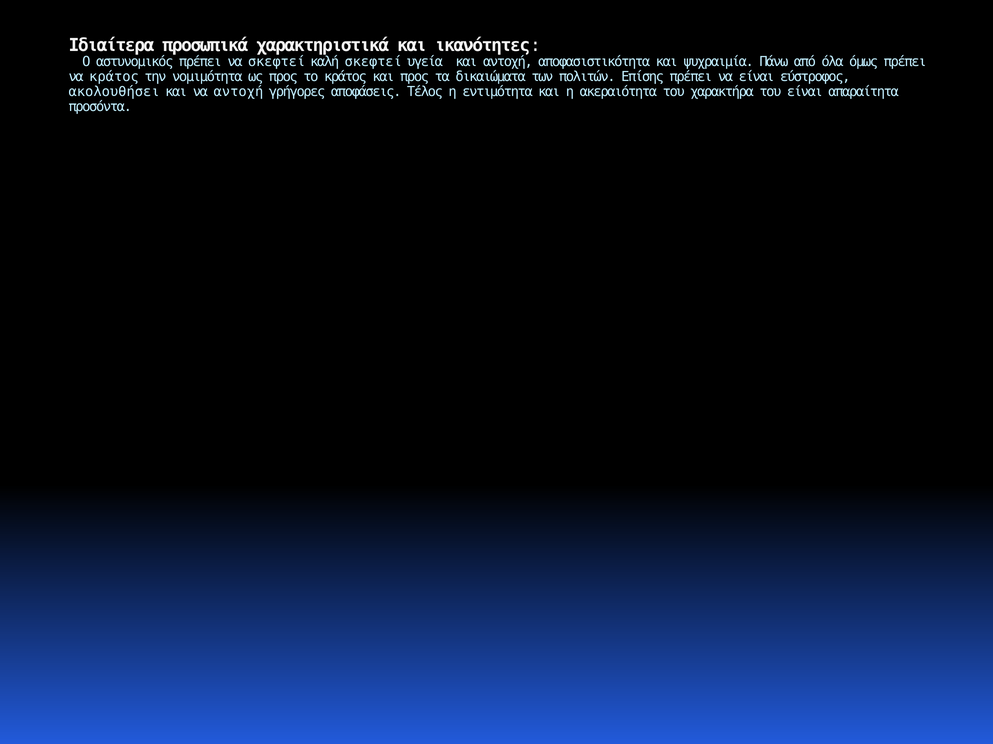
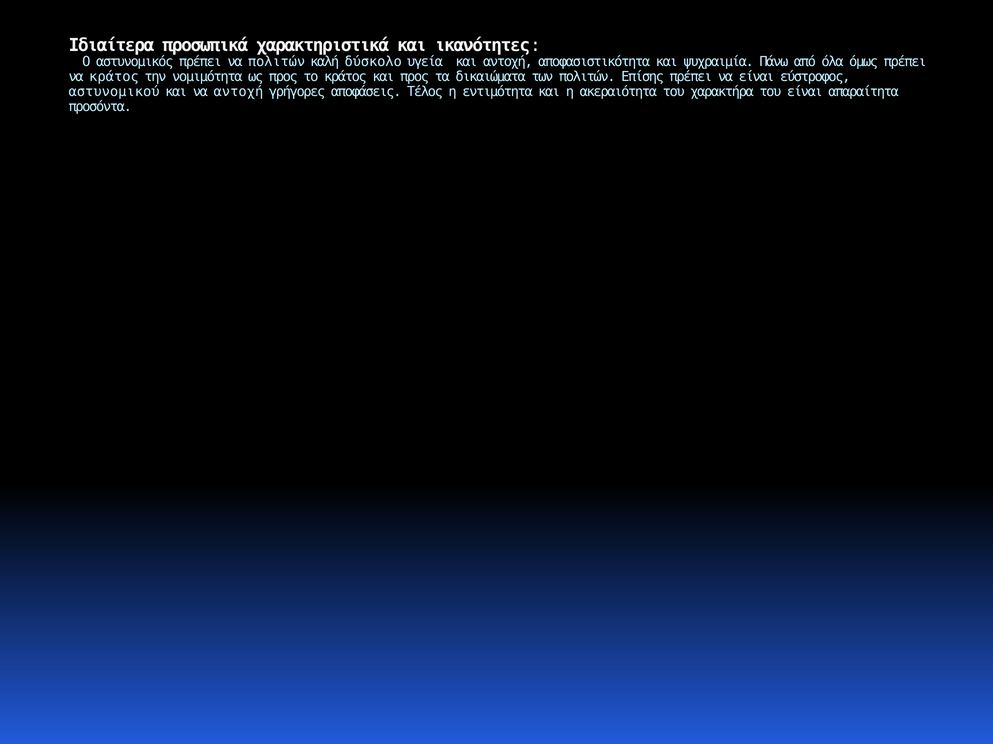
να σκεφτεί: σκεφτεί -> πολιτών (277, 62)
καλή σκεφτεί: σκεφτεί -> δύσκολο (373, 62)
ακολουθήσει: ακολουθήσει -> αστυνομικού (114, 92)
